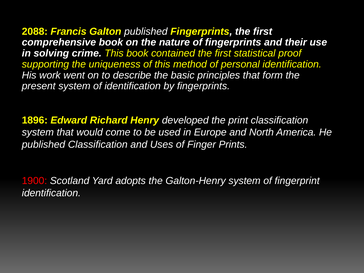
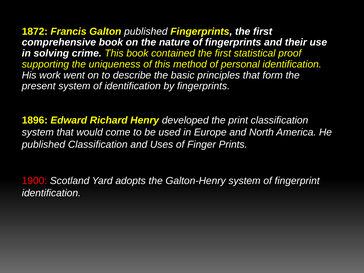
2088: 2088 -> 1872 (35, 31)
